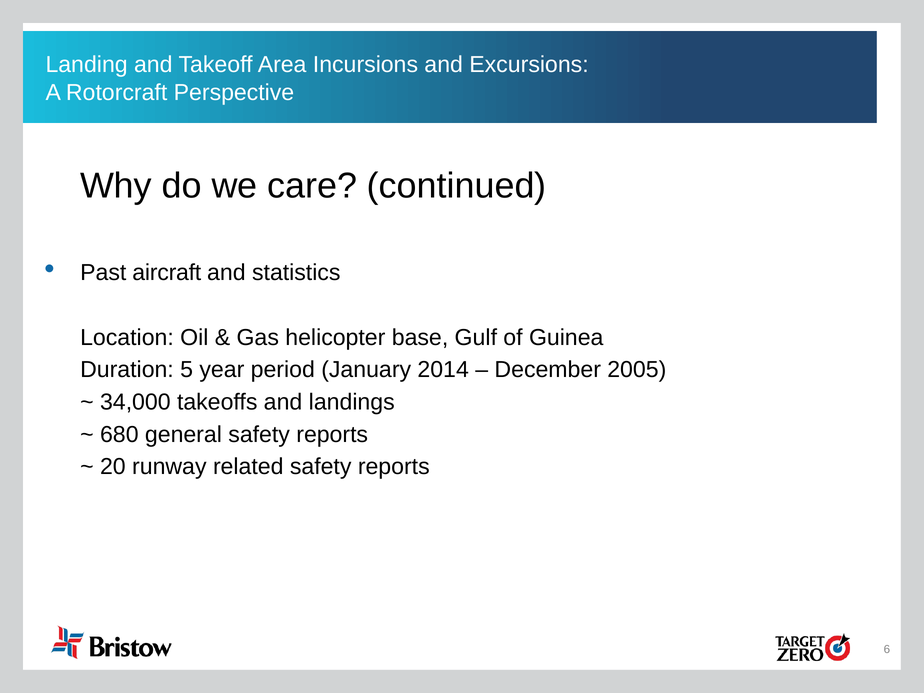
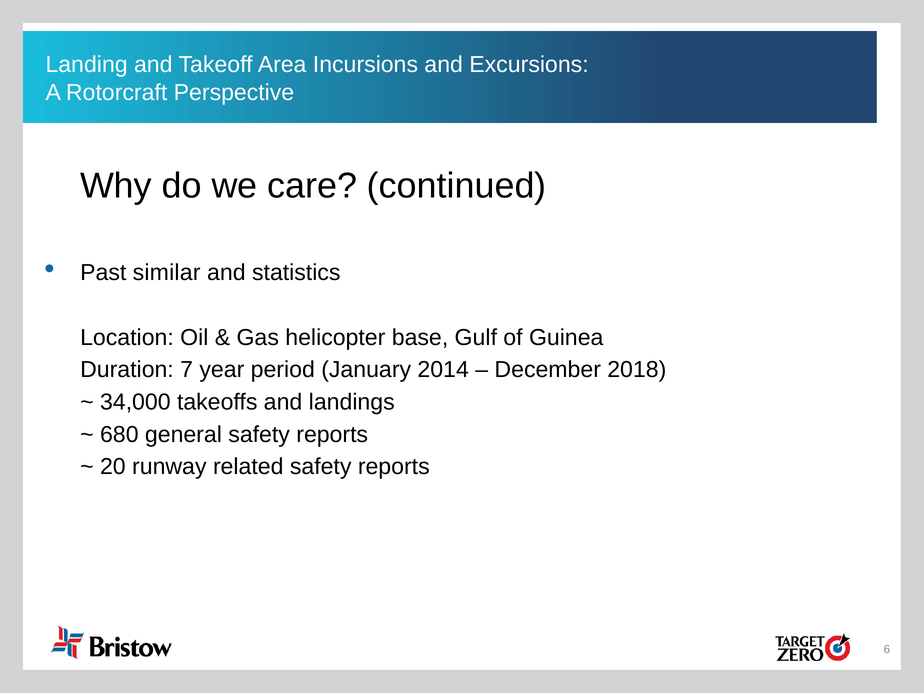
aircraft: aircraft -> similar (167, 273)
5: 5 -> 7 (187, 370)
2005: 2005 -> 2018 (637, 370)
